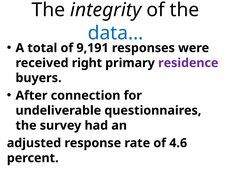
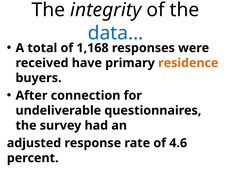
9,191: 9,191 -> 1,168 (93, 48)
right: right -> have (87, 63)
residence colour: purple -> orange (188, 63)
